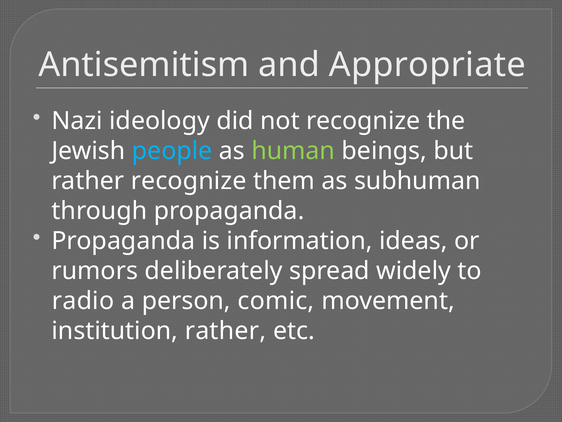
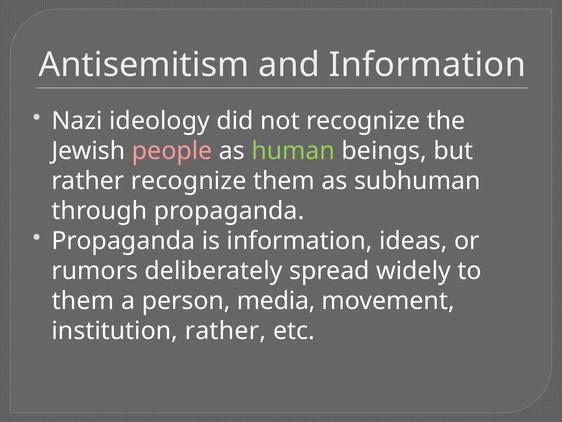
and Appropriate: Appropriate -> Information (427, 65)
people colour: light blue -> pink (172, 151)
radio: radio -> them (83, 301)
comic: comic -> media (276, 301)
